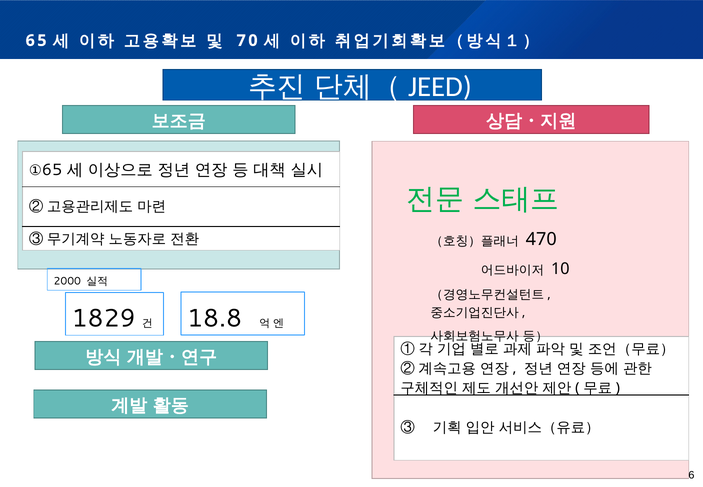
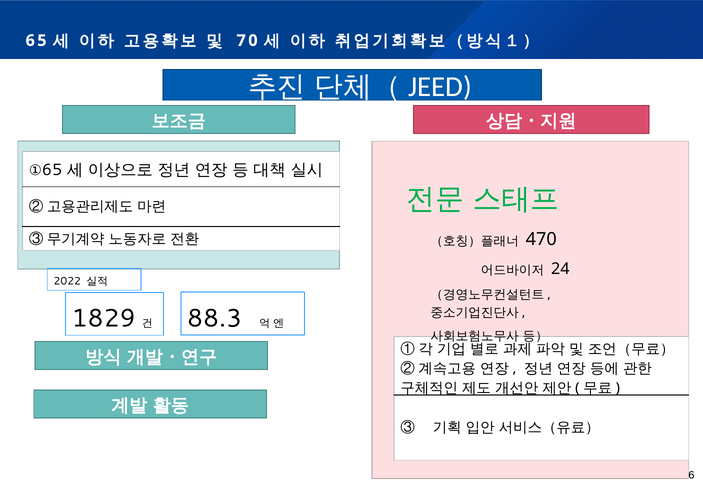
10: 10 -> 24 (560, 269)
2000: 2000 -> 2022 (67, 281)
18.8: 18.8 -> 88.3 (215, 318)
